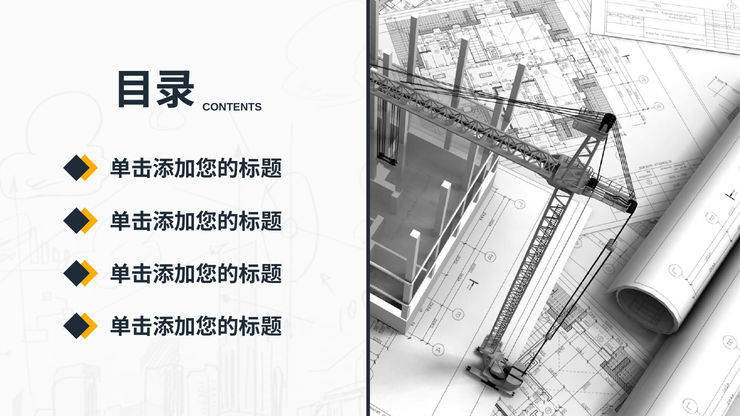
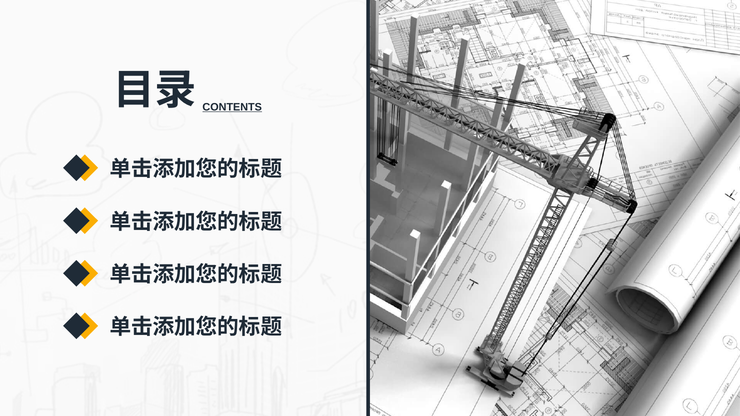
CONTENTS underline: none -> present (232, 107)
